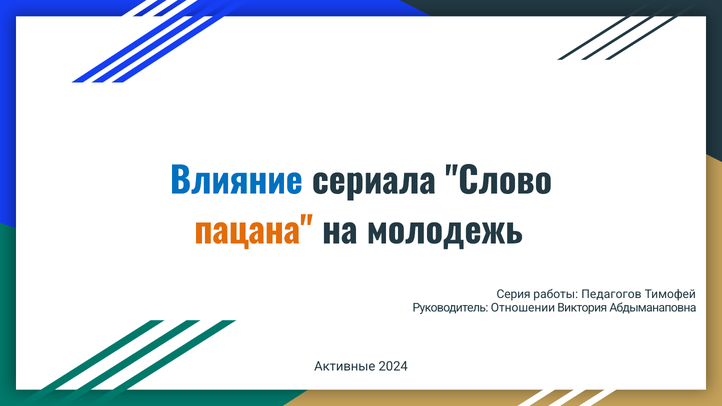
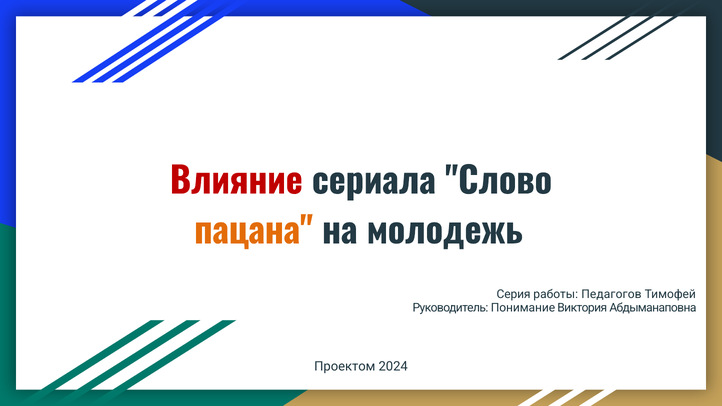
Влияние colour: blue -> red (236, 182)
Отношении: Отношении -> Понимание (523, 308)
Активные: Активные -> Проектом (345, 366)
